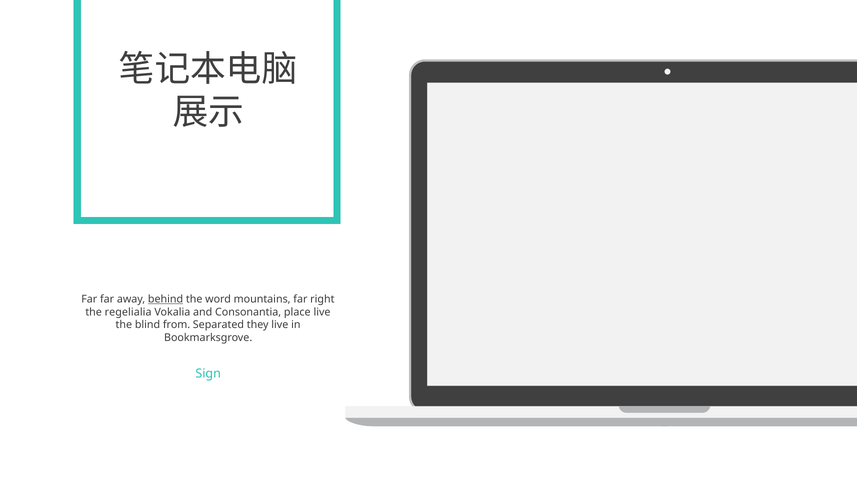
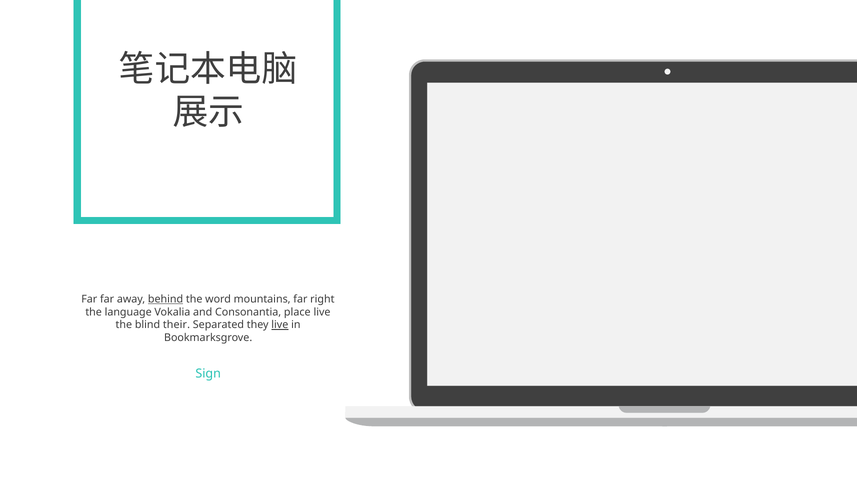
regelialia: regelialia -> language (128, 312)
from: from -> their (176, 325)
live underline: none -> present (280, 325)
